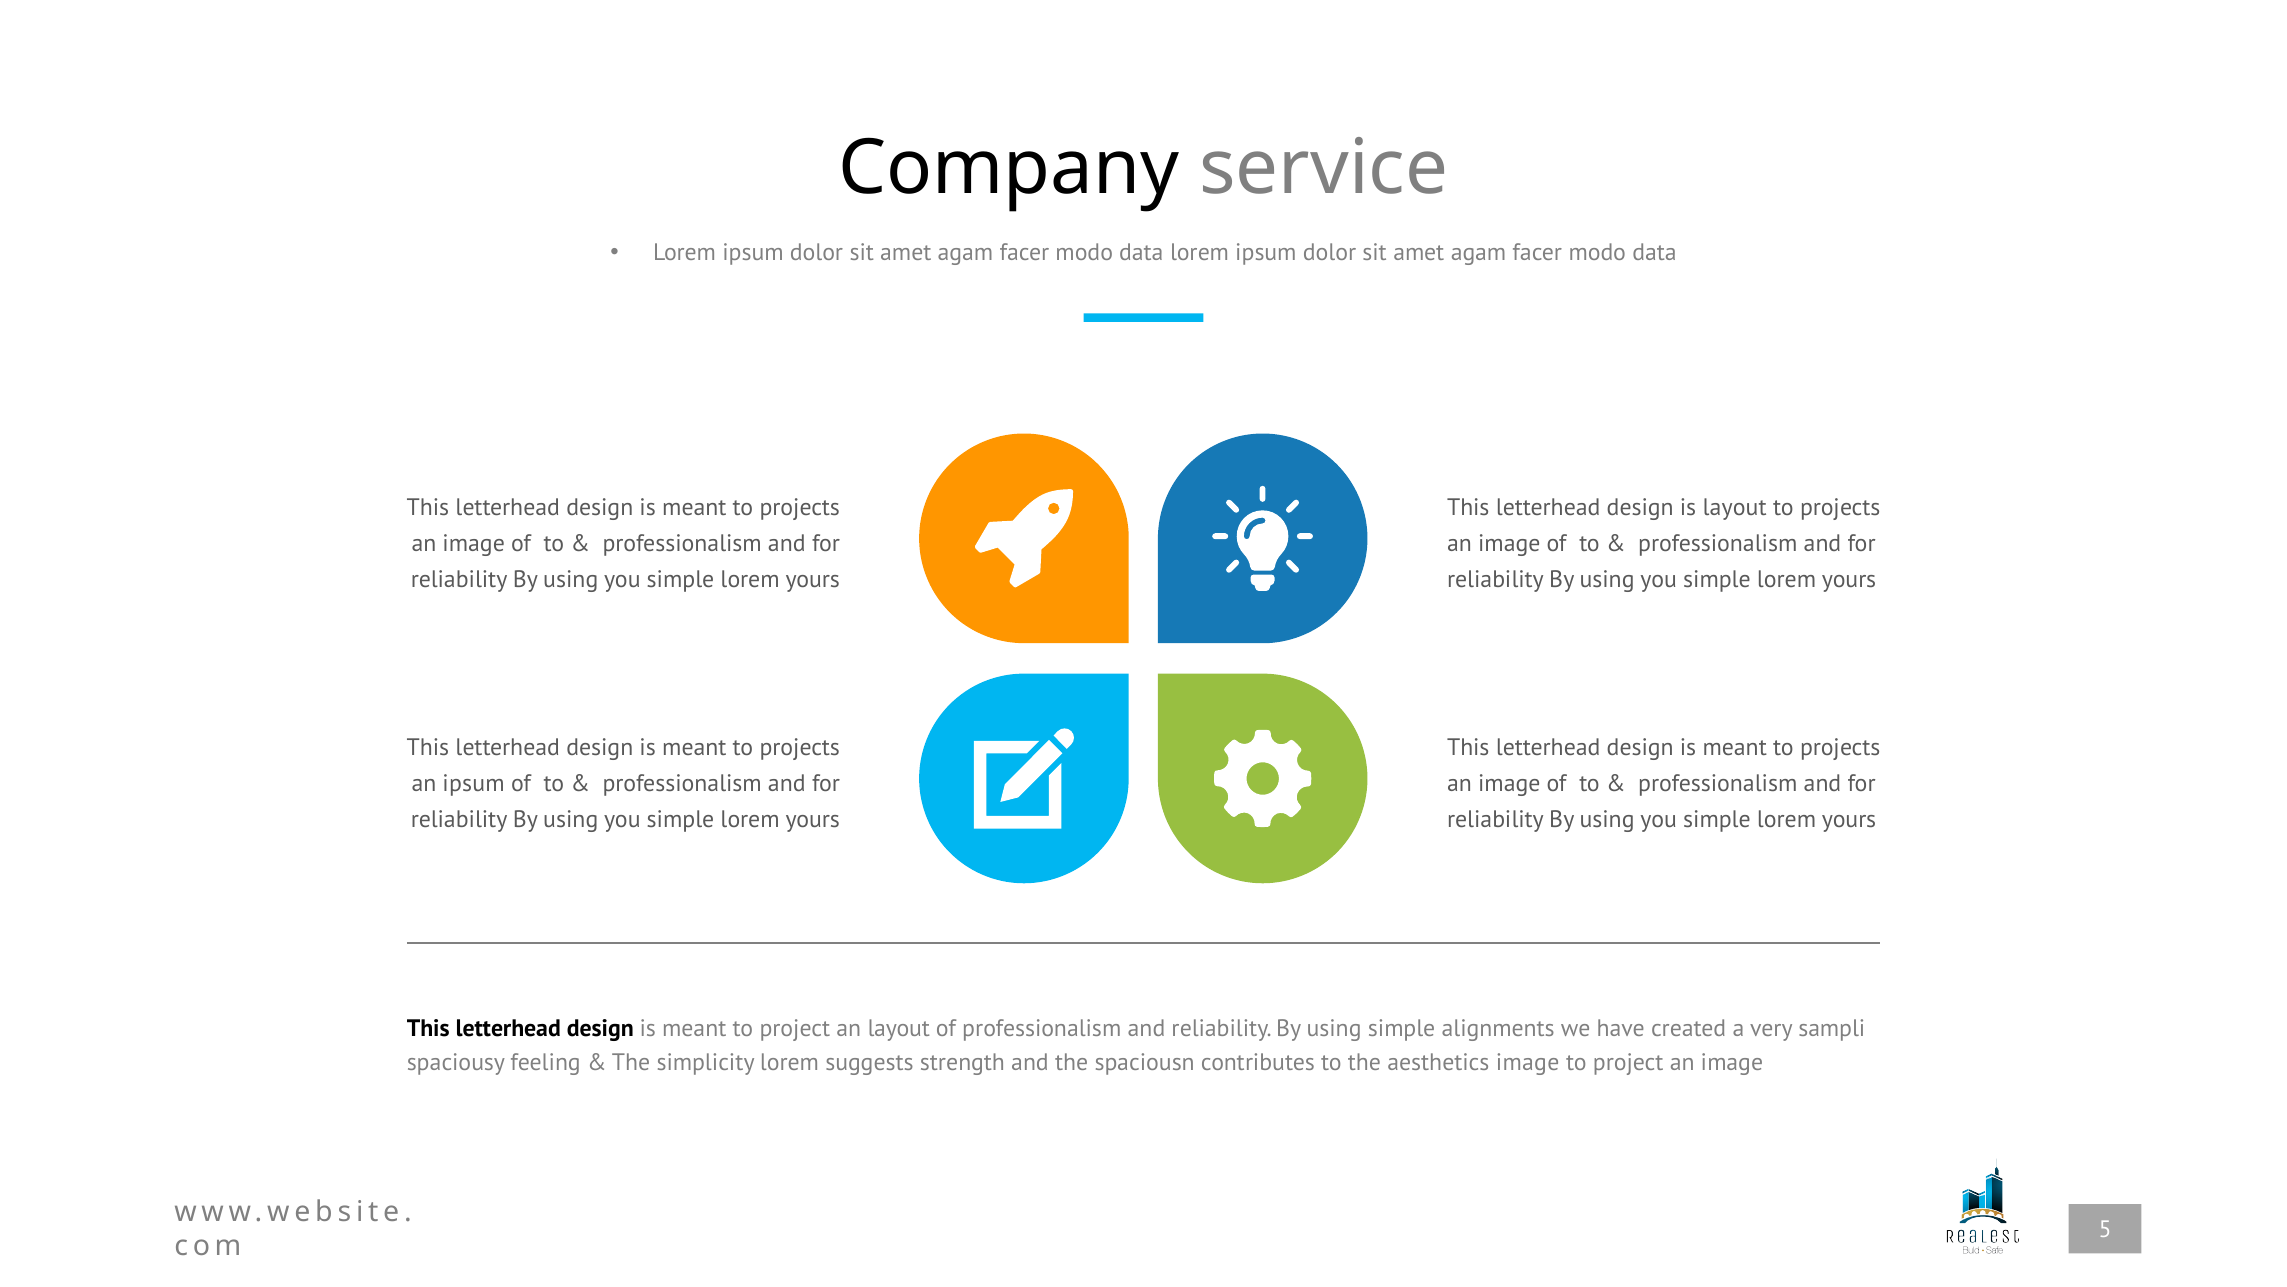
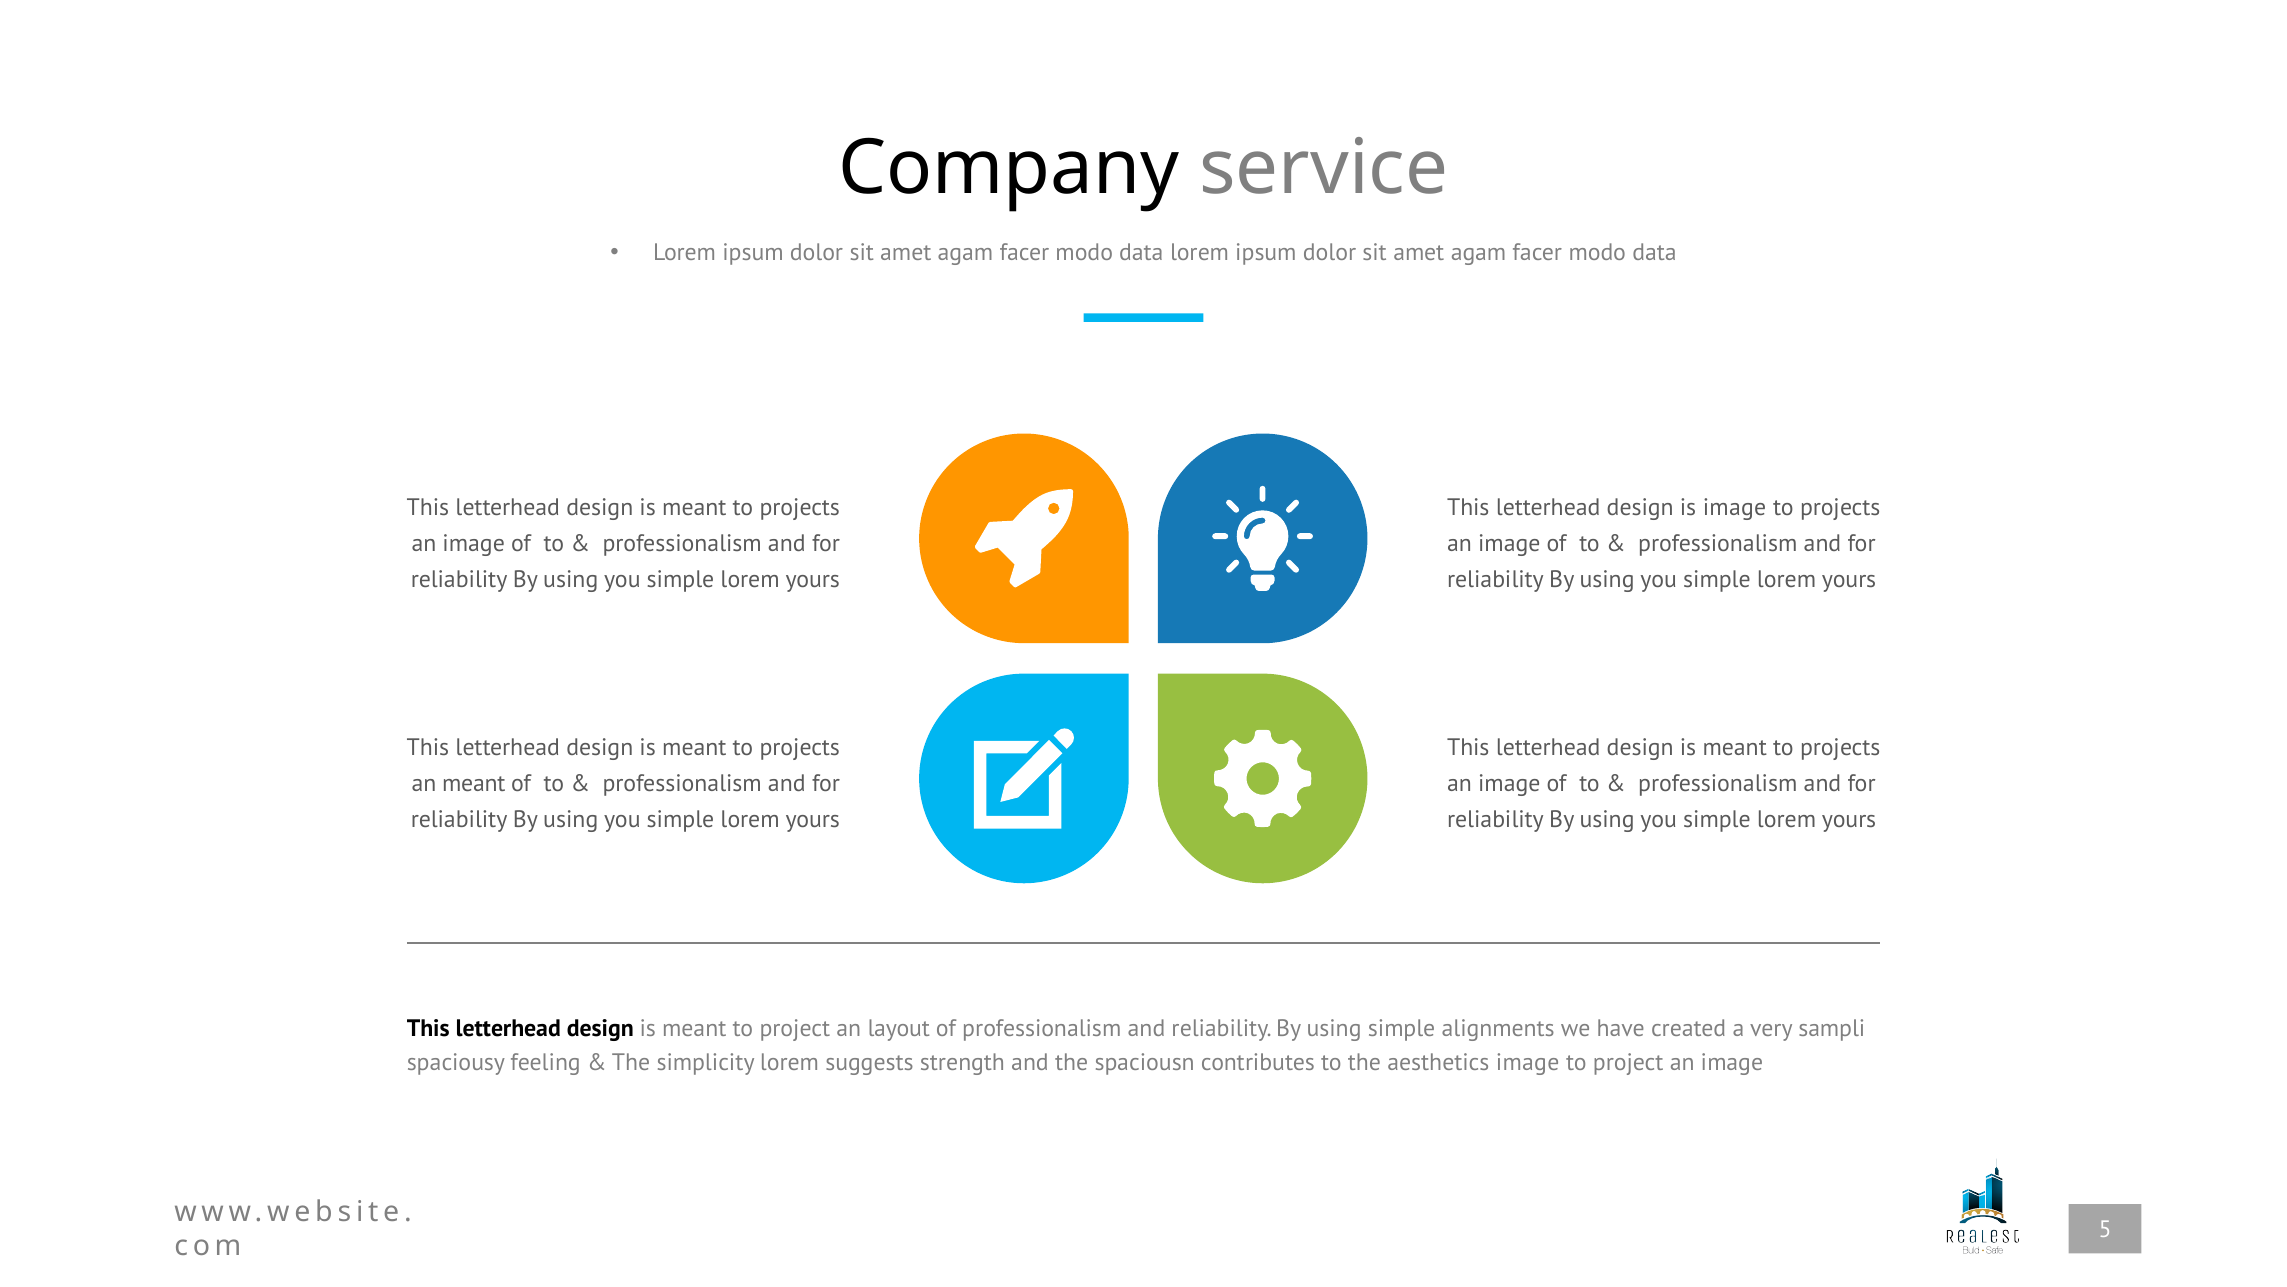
is layout: layout -> image (1735, 508)
an ipsum: ipsum -> meant (474, 783)
